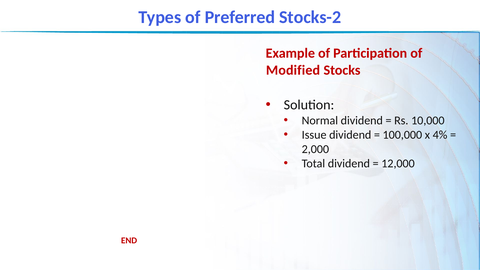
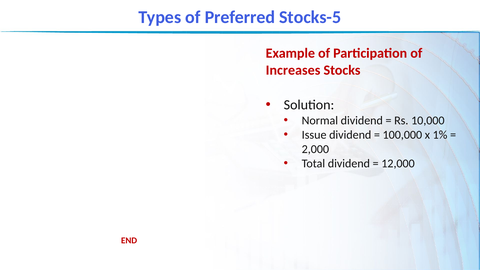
Stocks-2: Stocks-2 -> Stocks-5 (310, 17)
Modified: Modified -> Increases (293, 70)
4%: 4% -> 1% (440, 135)
